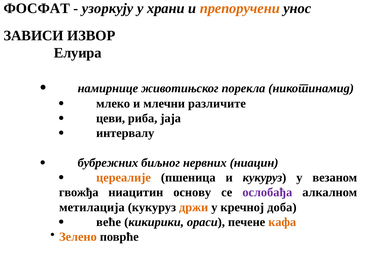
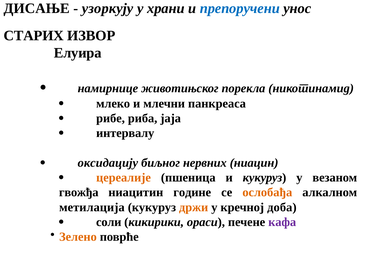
ФОСФАТ: ФОСФАТ -> ДИСАЊЕ (37, 8)
препоручени colour: orange -> blue (240, 8)
ЗАВИСИ: ЗАВИСИ -> СТАРИХ (34, 36)
различите: различите -> панкреаса (217, 103)
цеви: цеви -> рибе (110, 118)
бубрежних: бубрежних -> оксидацију (108, 162)
основу: основу -> године (192, 192)
ослобађа colour: purple -> orange (267, 192)
веће: веће -> соли (109, 222)
кафа colour: orange -> purple (282, 222)
